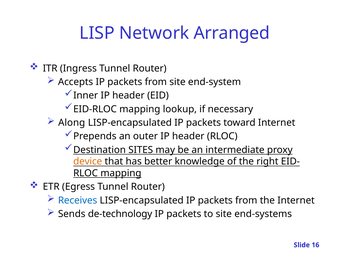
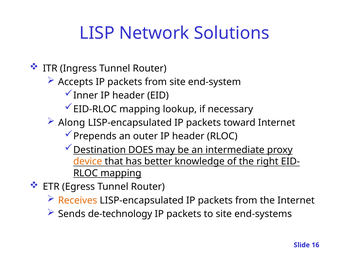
Arranged: Arranged -> Solutions (232, 33)
SITES: SITES -> DOES (141, 150)
Receives colour: blue -> orange (78, 200)
